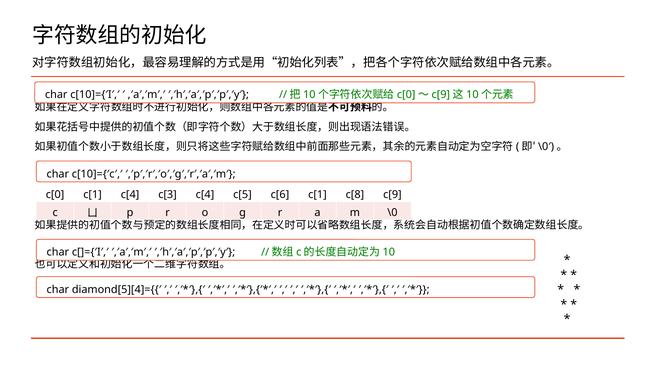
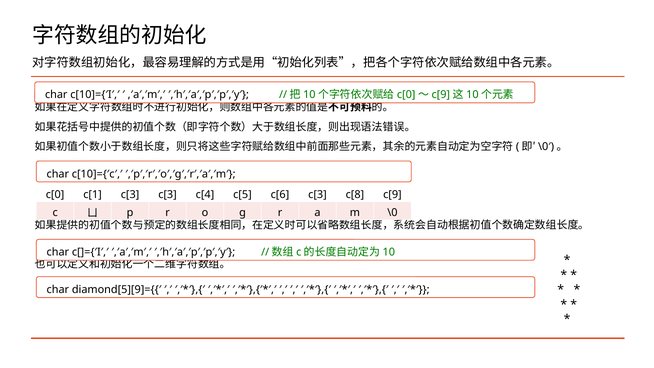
c[1 c[4: c[4 -> c[3 (130, 194)
c[6 c[1: c[1 -> c[3 (317, 194)
diamond[5][4]={{′: diamond[5][4]={{′ -> diamond[5][9]={{′ (117, 290)
